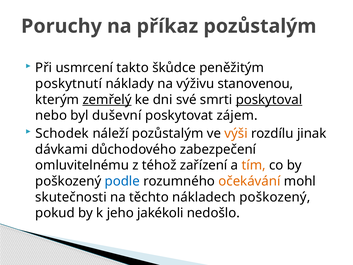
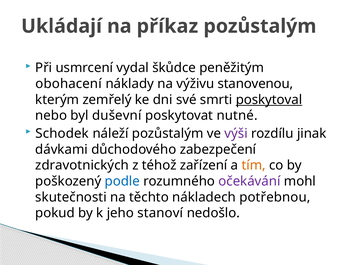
Poruchy: Poruchy -> Ukládají (62, 26)
takto: takto -> vydal (133, 68)
poskytnutí: poskytnutí -> obohacení (69, 84)
zemřelý underline: present -> none (107, 100)
zájem: zájem -> nutné (237, 115)
výši colour: orange -> purple (236, 133)
omluvitelnému: omluvitelnému -> zdravotnických (82, 165)
očekávání colour: orange -> purple (249, 181)
nákladech poškozený: poškozený -> potřebnou (275, 197)
jakékoli: jakékoli -> stanoví (160, 213)
